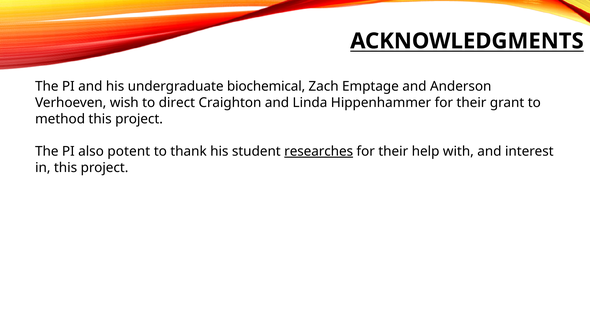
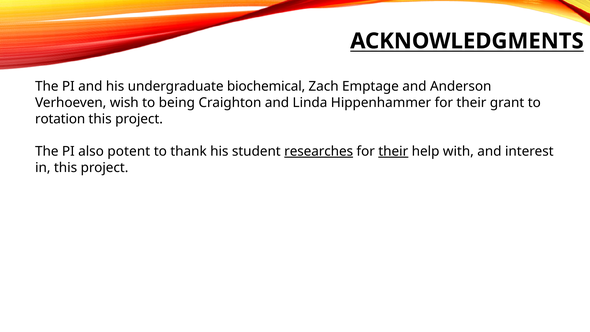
direct: direct -> being (177, 103)
method: method -> rotation (60, 119)
their underline: none -> present (393, 151)
